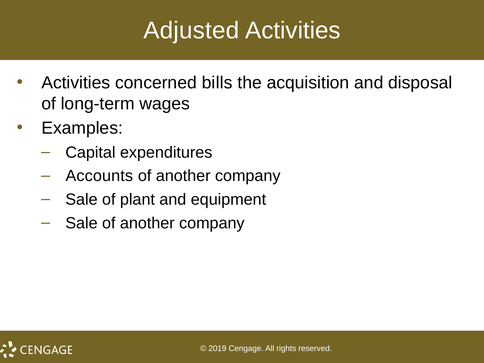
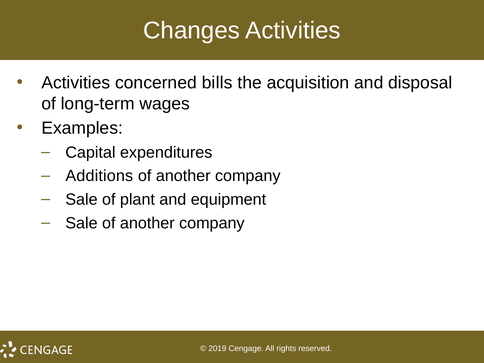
Adjusted: Adjusted -> Changes (192, 31)
Accounts: Accounts -> Additions (99, 176)
